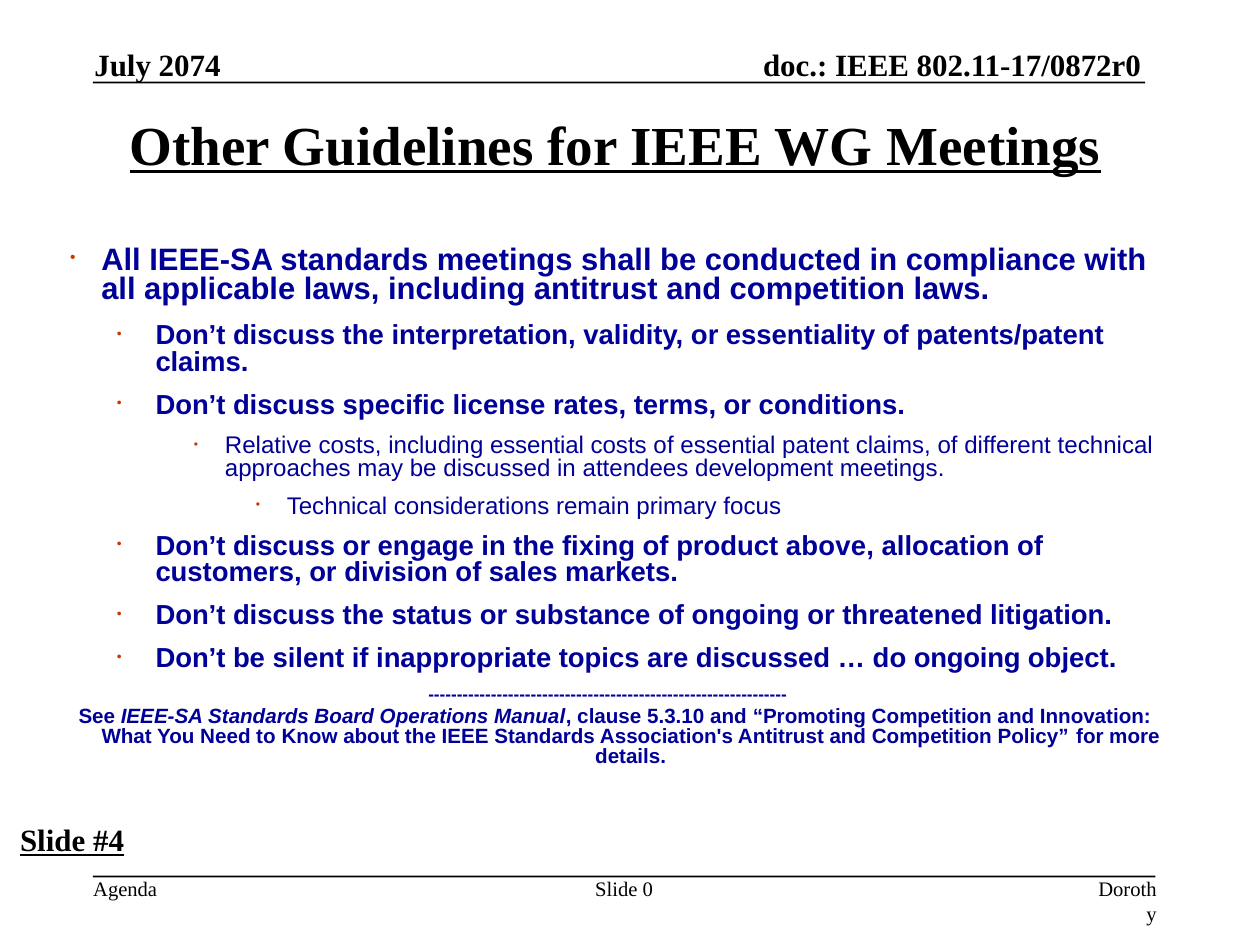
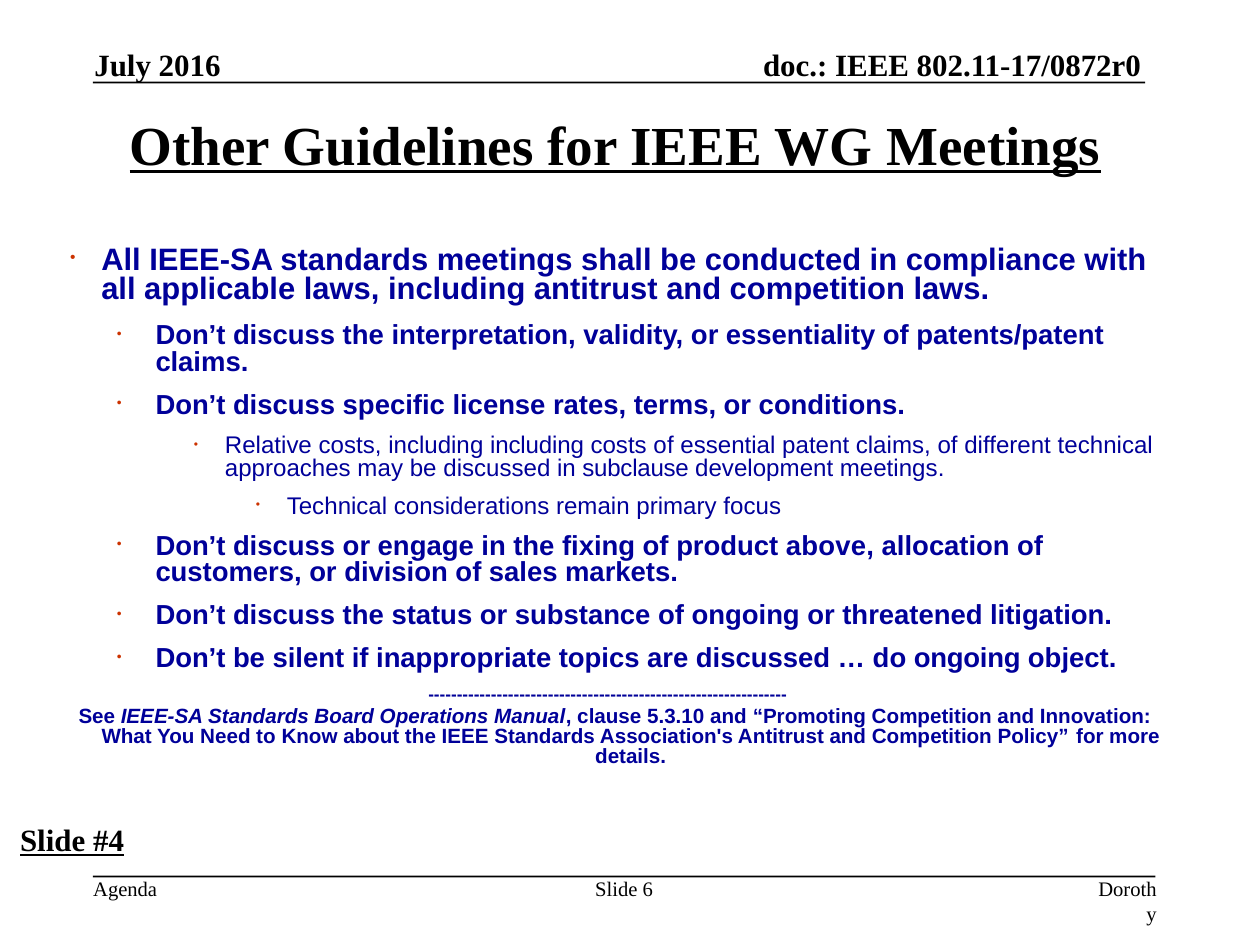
2074: 2074 -> 2016 (190, 66)
including essential: essential -> including (537, 446)
attendees: attendees -> subclause (636, 469)
0: 0 -> 6 (648, 891)
